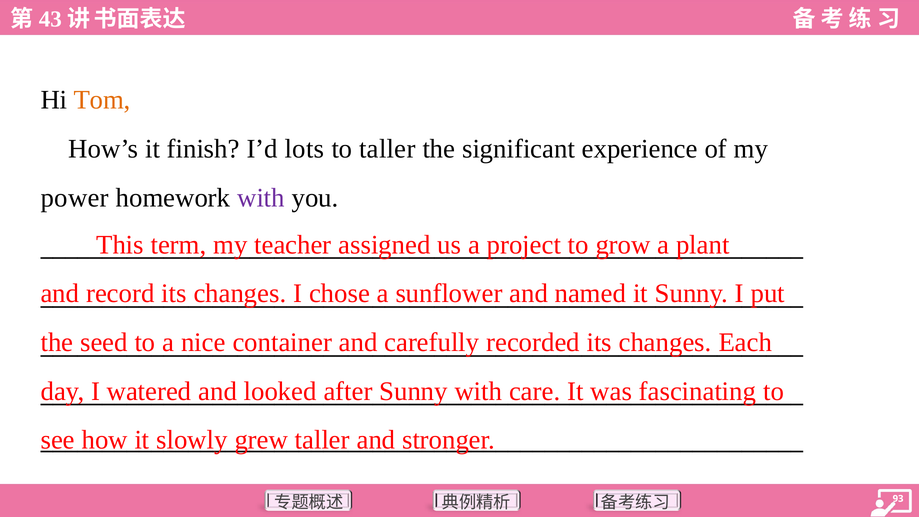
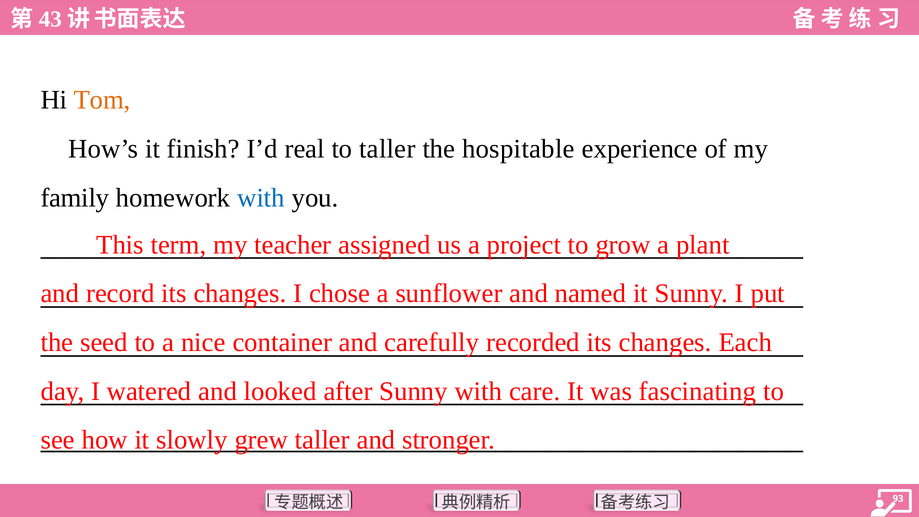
lots: lots -> real (305, 149)
significant: significant -> hospitable (518, 149)
power: power -> family (75, 198)
with colour: purple -> blue (261, 198)
